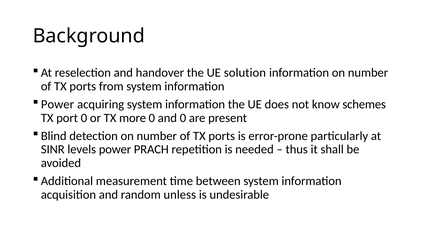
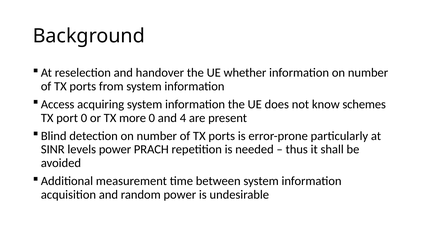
solution: solution -> whether (245, 73)
Power: Power -> Access (58, 104)
and 0: 0 -> 4 (183, 118)
random unless: unless -> power (180, 195)
